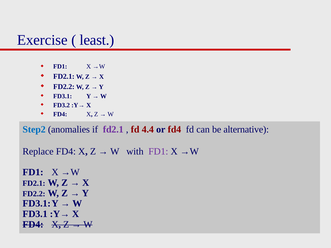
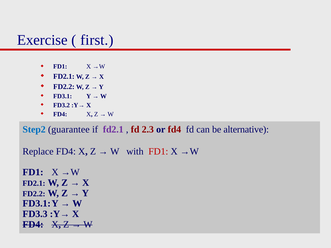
least: least -> first (97, 40)
anomalies: anomalies -> guarantee (69, 130)
4.4: 4.4 -> 2.3 (148, 130)
FD1 colour: purple -> red (158, 152)
FD3.1: FD3.1 -> FD3.3 (35, 214)
